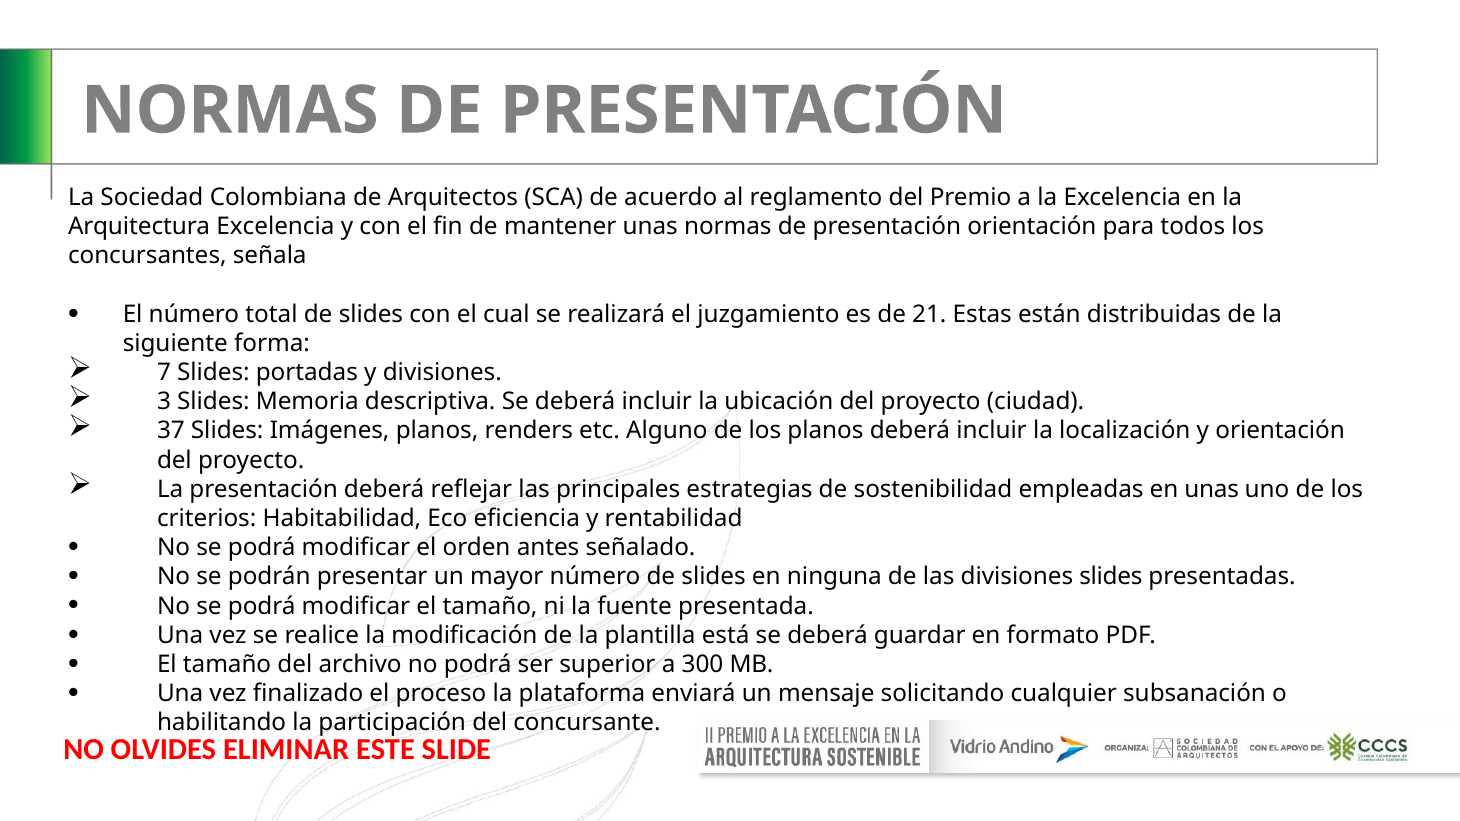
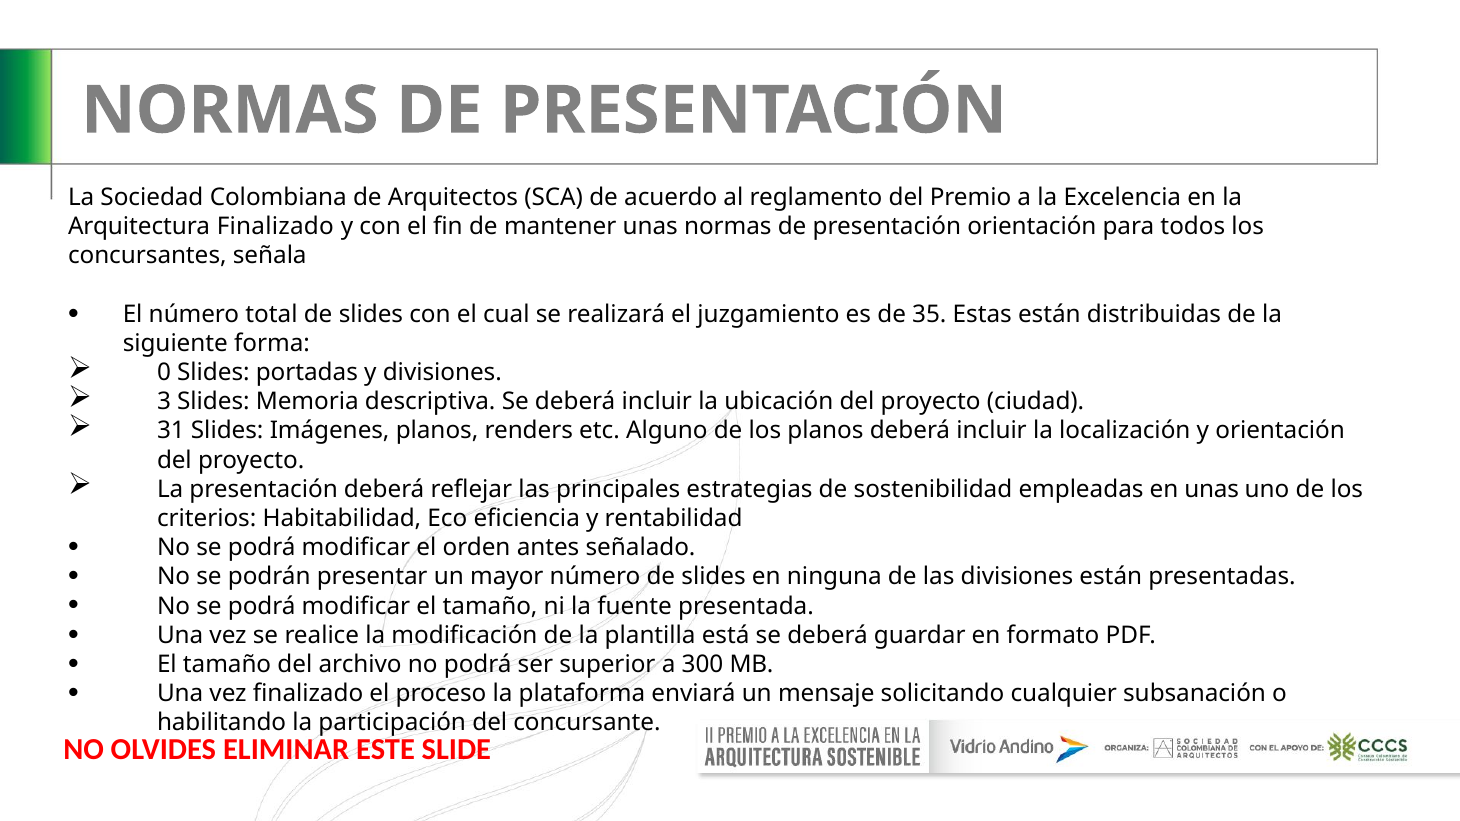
Arquitectura Excelencia: Excelencia -> Finalizado (275, 227)
21: 21 -> 35 (929, 314)
7: 7 -> 0 (164, 373)
37: 37 -> 31 (171, 431)
divisiones slides: slides -> están (1111, 577)
